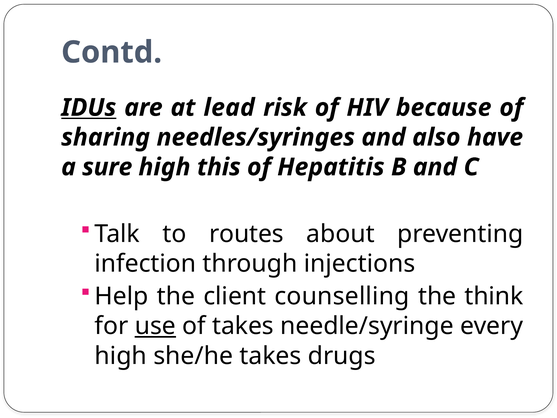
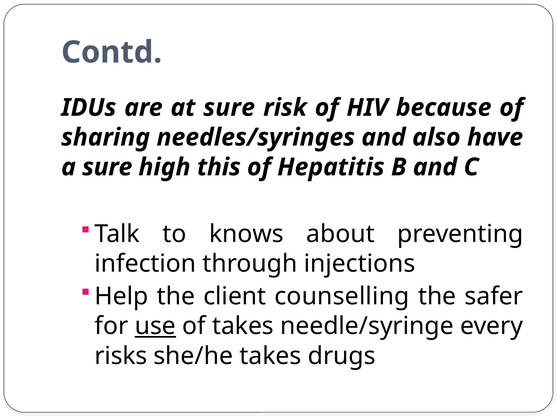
IDUs underline: present -> none (89, 108)
at lead: lead -> sure (229, 108)
routes: routes -> knows (246, 234)
think: think -> safer (494, 296)
high: high -> risks (121, 356)
